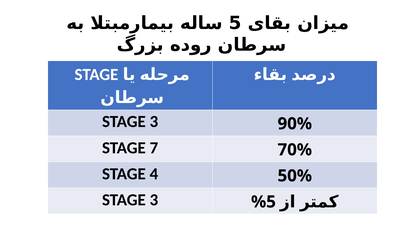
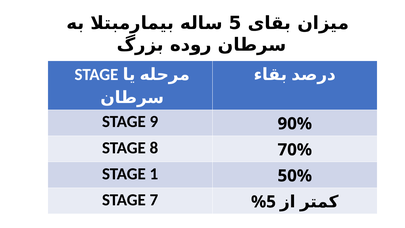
3: 3 -> 9 (154, 122)
7: 7 -> 8 (154, 148)
4: 4 -> 1 (154, 174)
3: 3 -> 7 (154, 200)
